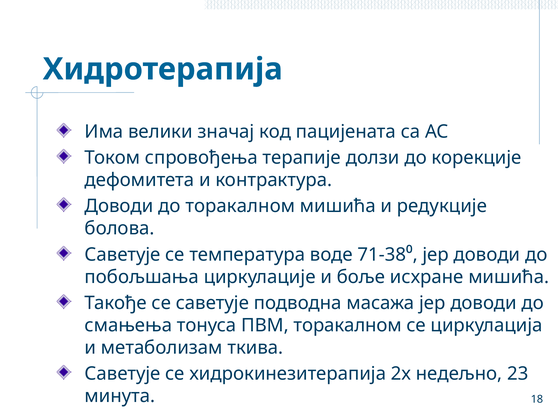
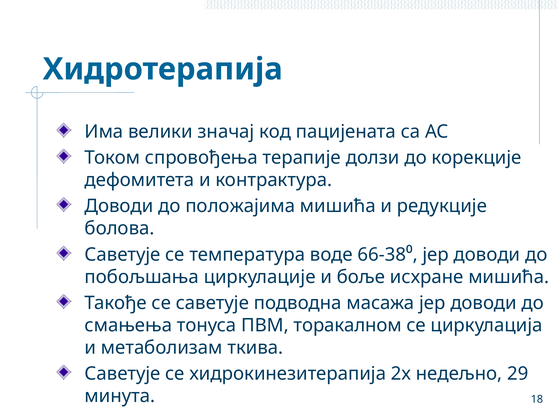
до торакалном: торакалном -> положајима (240, 206)
71-38⁰: 71-38⁰ -> 66-38⁰ (388, 254)
23: 23 -> 29 (518, 373)
